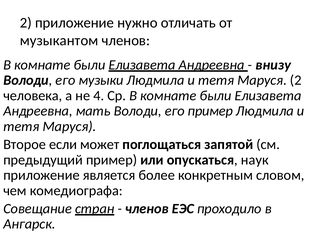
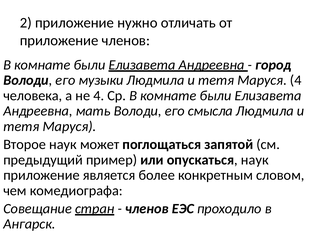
музыкантом: музыкантом -> приложение (59, 40)
внизу: внизу -> город (273, 65)
Маруся 2: 2 -> 4 (296, 80)
его пример: пример -> смысла (210, 111)
Второе если: если -> наук (63, 145)
